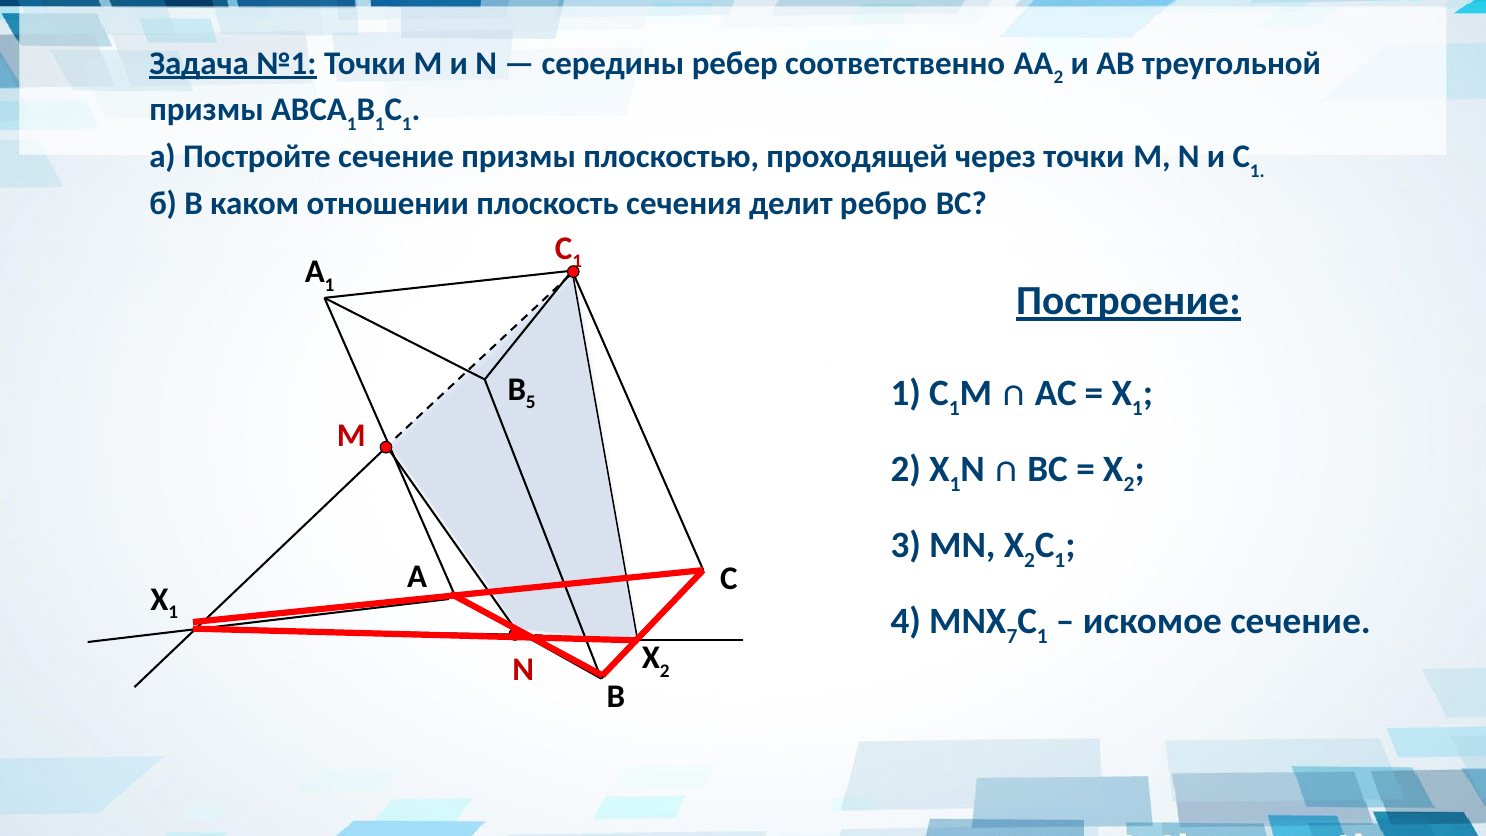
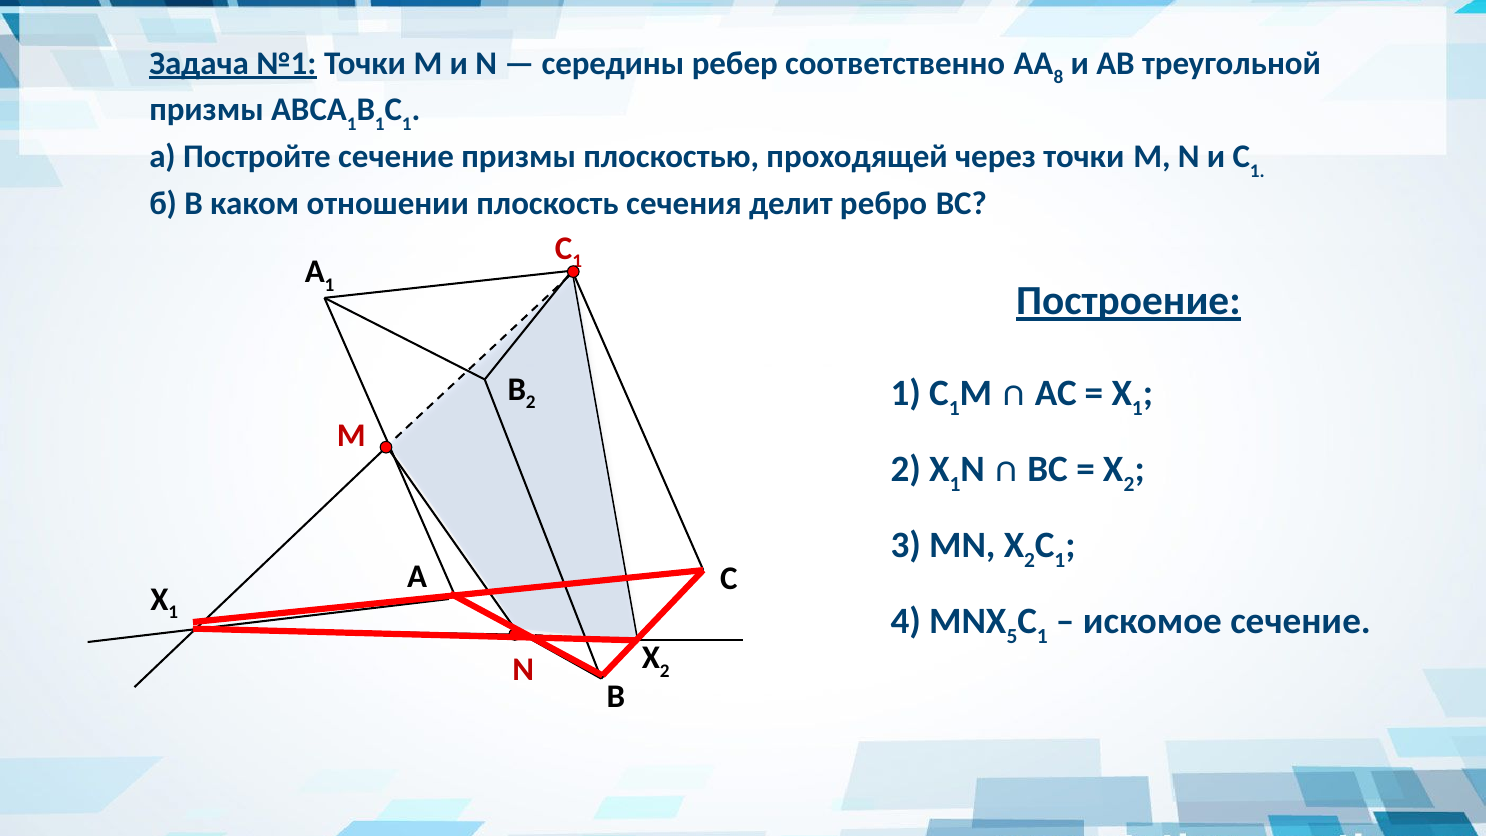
2: 2 -> 8 (1058, 78)
B 5: 5 -> 2 (531, 403)
7: 7 -> 5 (1012, 636)
